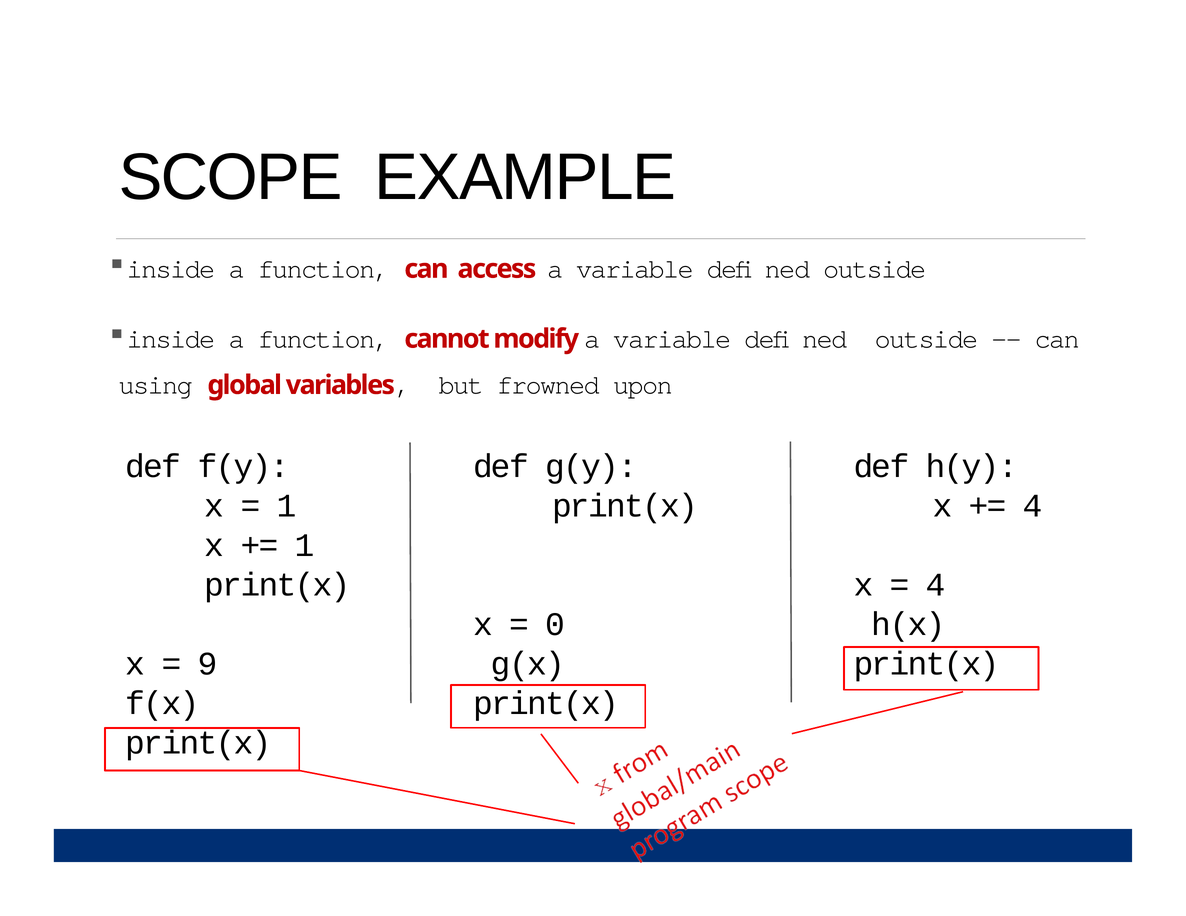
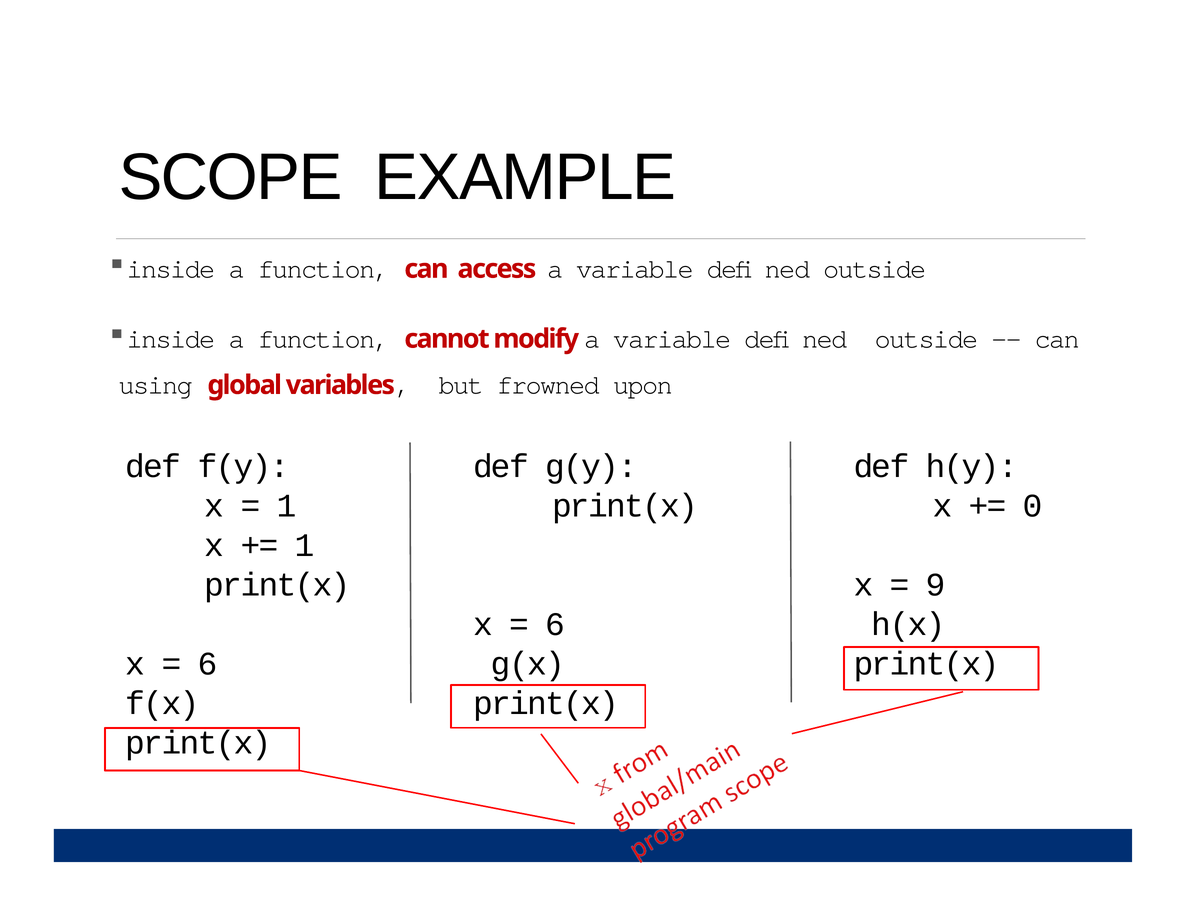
4: 4 -> 0 (1033, 506)
4: 4 -> 9 (936, 585)
0: 0 -> 6 (555, 625)
9: 9 -> 6 (208, 664)
